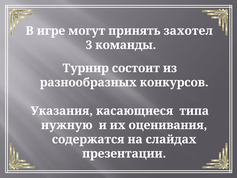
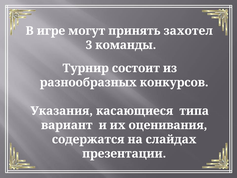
нужную: нужную -> вариант (67, 125)
